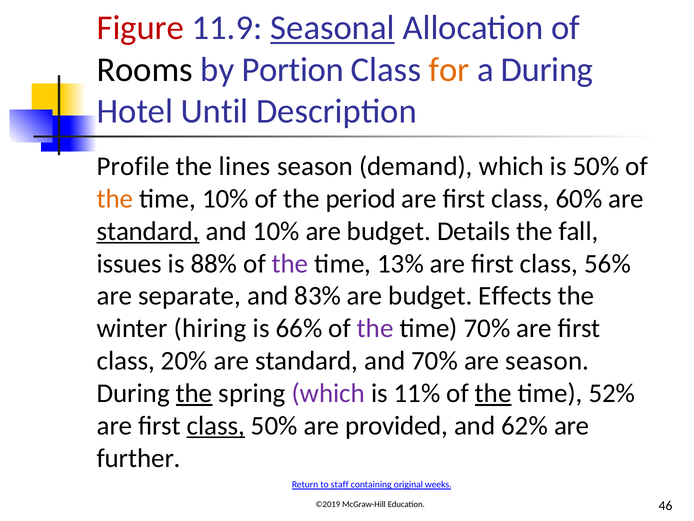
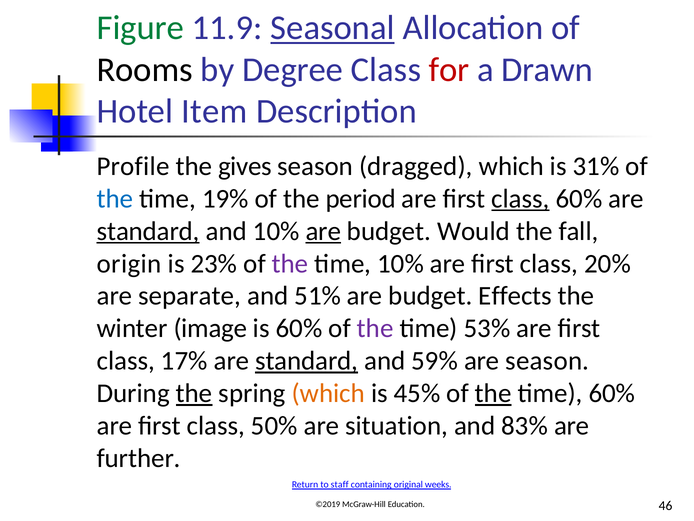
Figure colour: red -> green (140, 28)
Portion: Portion -> Degree (293, 70)
for colour: orange -> red (449, 70)
a During: During -> Drawn (547, 70)
Until: Until -> Item (214, 111)
lines: lines -> gives (245, 166)
demand: demand -> dragged (416, 166)
is 50%: 50% -> 31% (596, 166)
the colour: orange -> blue (115, 199)
time 10%: 10% -> 19% (225, 199)
class underline: none -> present (521, 199)
are underline: none -> present (323, 231)
Details: Details -> Would (474, 231)
issues: issues -> origin (129, 263)
88%: 88% -> 23% (214, 263)
time 13%: 13% -> 10% (401, 263)
56%: 56% -> 20% (608, 263)
83%: 83% -> 51% (318, 296)
hiring: hiring -> image (210, 328)
is 66%: 66% -> 60% (299, 328)
time 70%: 70% -> 53% (487, 328)
20%: 20% -> 17% (184, 361)
standard underline: none -> present (307, 361)
and 70%: 70% -> 59% (435, 361)
which colour: purple -> orange (328, 393)
11%: 11% -> 45% (417, 393)
time 52%: 52% -> 60% (612, 393)
class underline: present -> none (216, 425)
provided: provided -> situation (397, 425)
62%: 62% -> 83% (525, 425)
